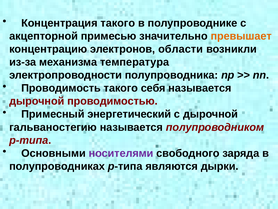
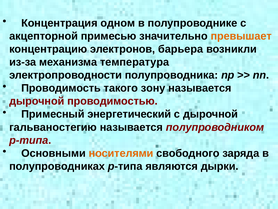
Концентрация такого: такого -> одном (118, 23)
области: области -> барьера (181, 49)
себя: себя -> зону (153, 88)
носителями colour: purple -> orange (121, 153)
